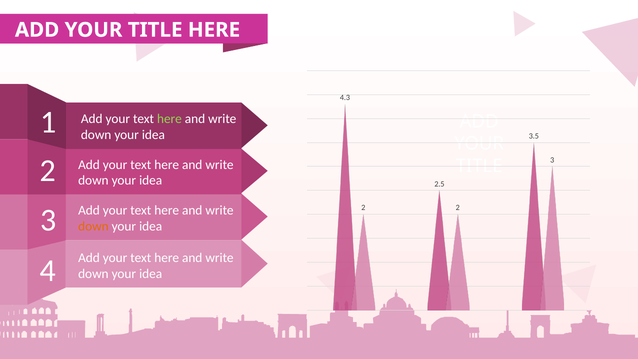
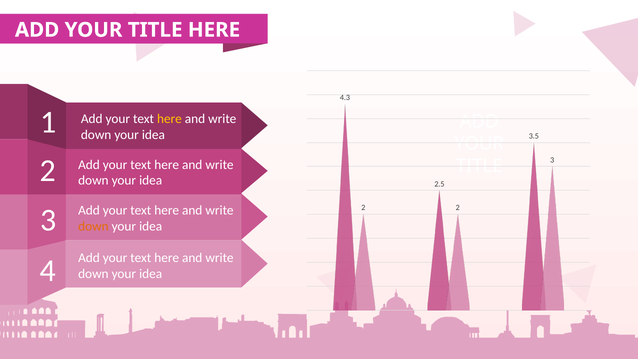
here colour: light green -> yellow (169, 119)
